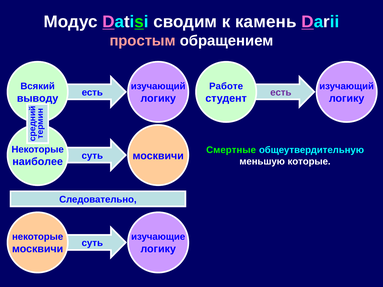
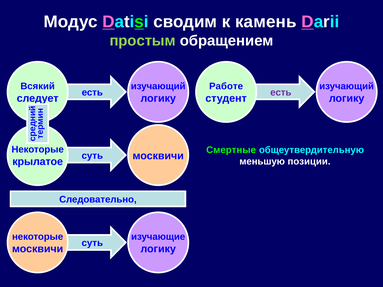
простым colour: pink -> light green (143, 41)
выводу: выводу -> следует (38, 98)
наиболее: наиболее -> крылатое (38, 162)
которые: которые -> позиции (309, 162)
